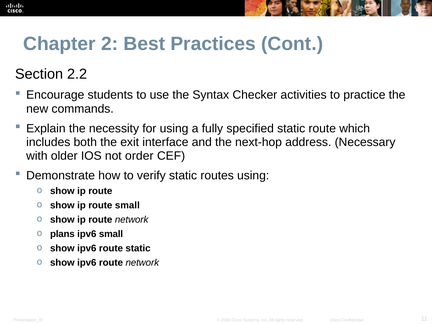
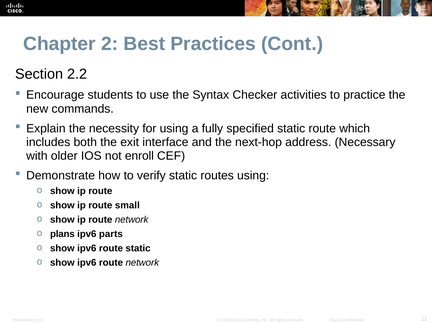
order: order -> enroll (139, 156)
ipv6 small: small -> parts (111, 234)
